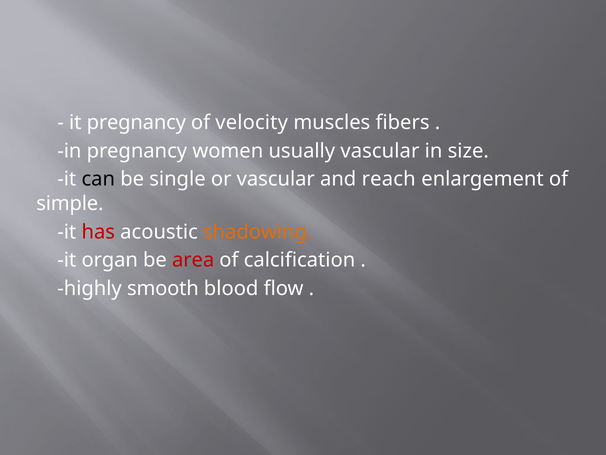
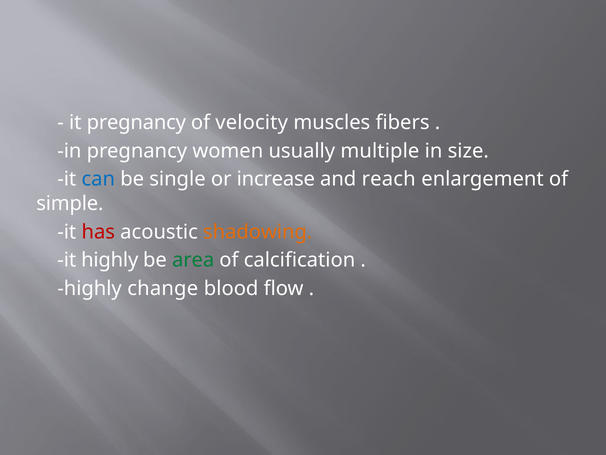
usually vascular: vascular -> multiple (380, 151)
can colour: black -> blue (98, 179)
or vascular: vascular -> increase (276, 179)
it organ: organ -> highly (110, 260)
area colour: red -> green (193, 260)
smooth: smooth -> change (163, 288)
